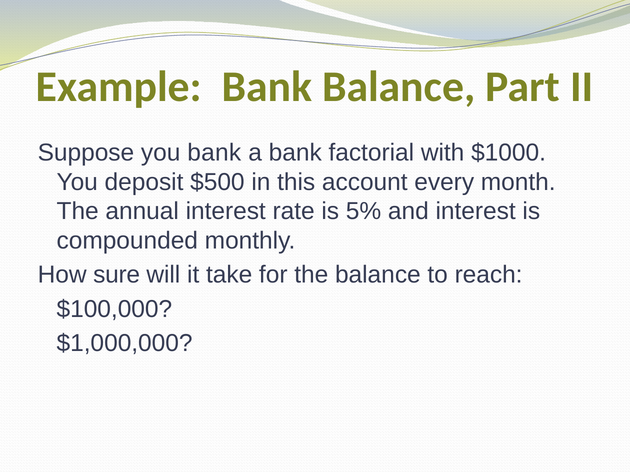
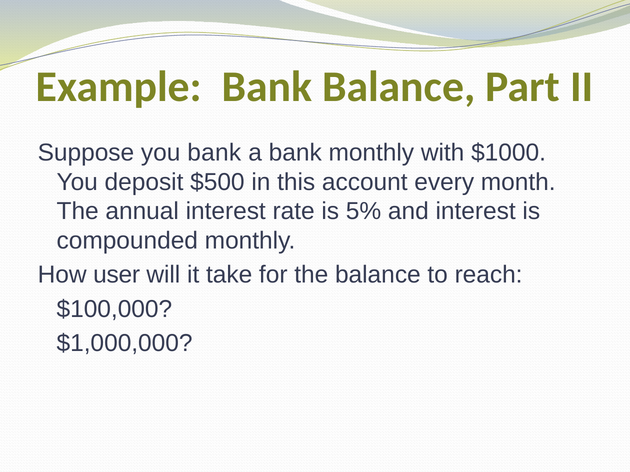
bank factorial: factorial -> monthly (371, 153)
sure: sure -> user (117, 275)
